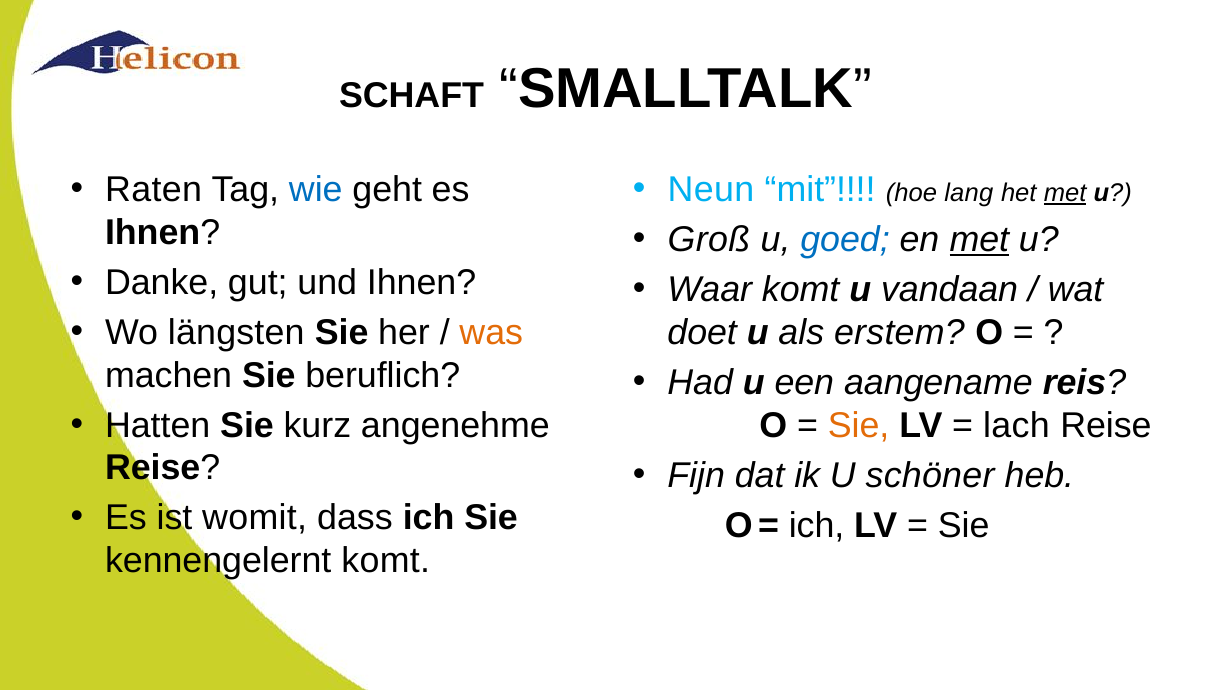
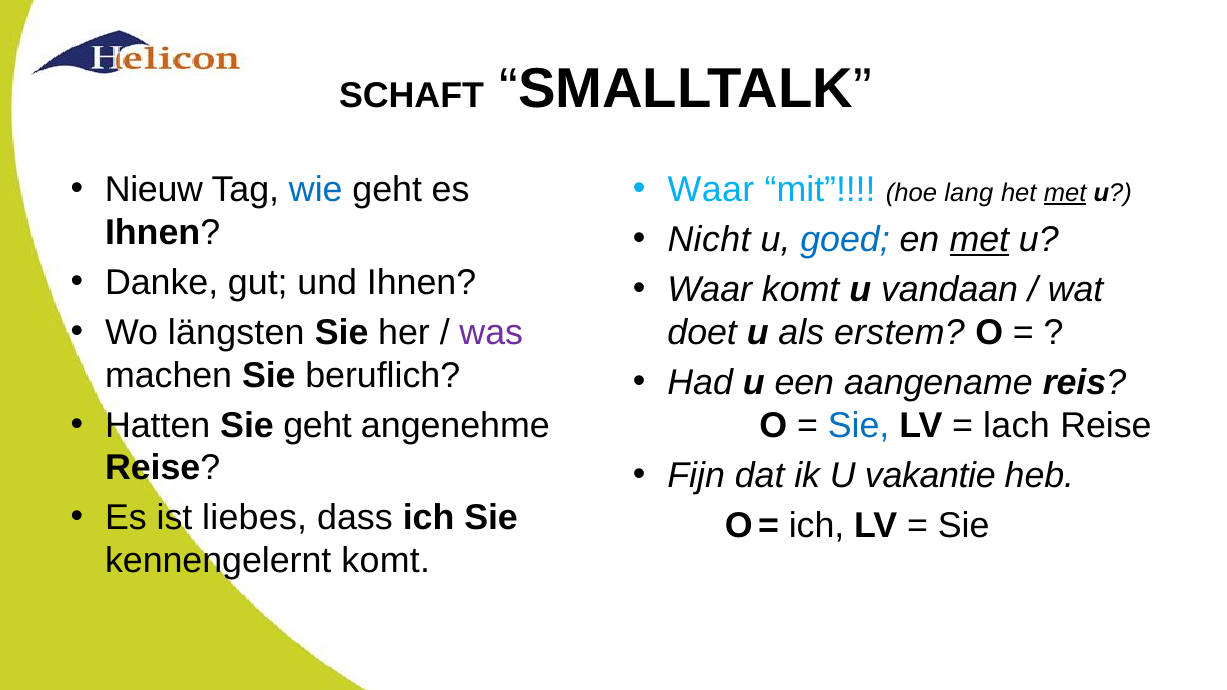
Raten: Raten -> Nieuw (154, 190)
Neun: Neun -> Waar (711, 190)
Groß: Groß -> Nicht (709, 240)
was colour: orange -> purple (491, 332)
Sie kurz: kurz -> geht (318, 425)
Sie colour: orange -> blue (859, 425)
schöner: schöner -> vakantie (930, 475)
womit: womit -> liebes (255, 518)
